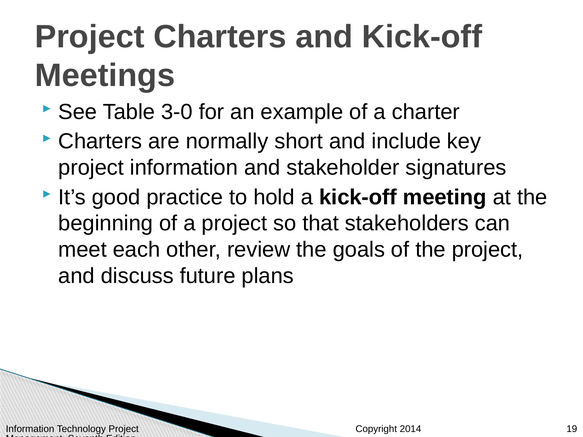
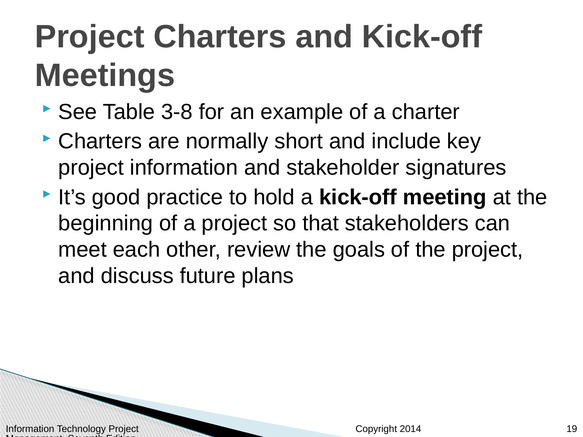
3-0: 3-0 -> 3-8 (177, 112)
